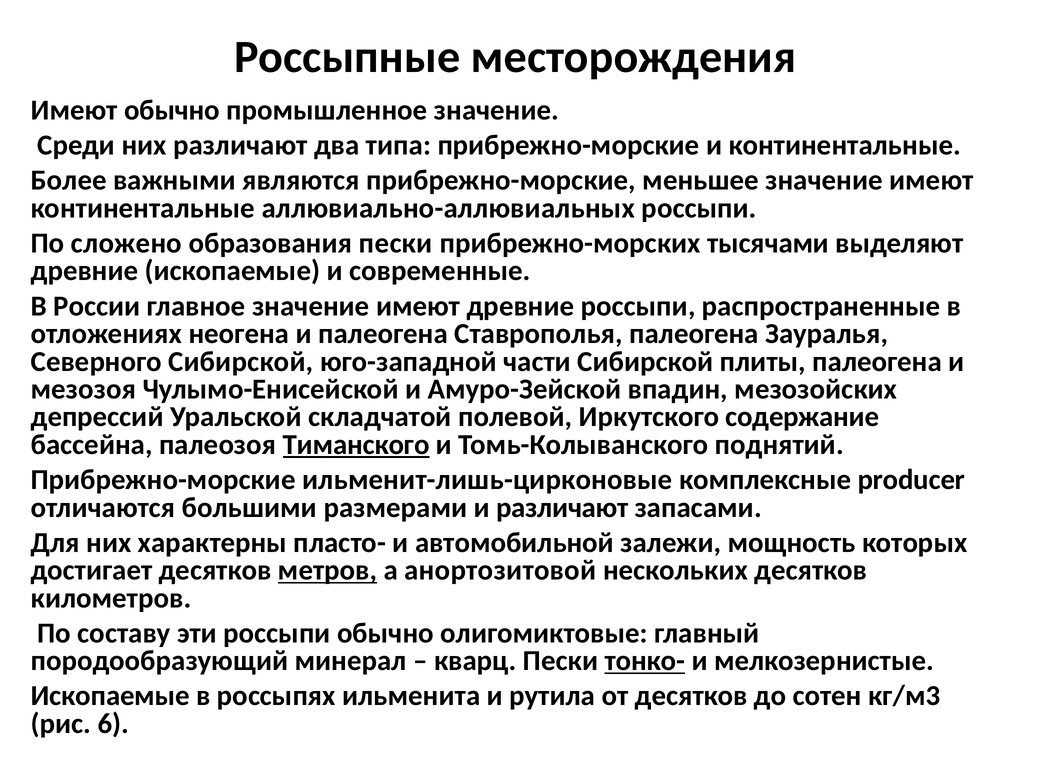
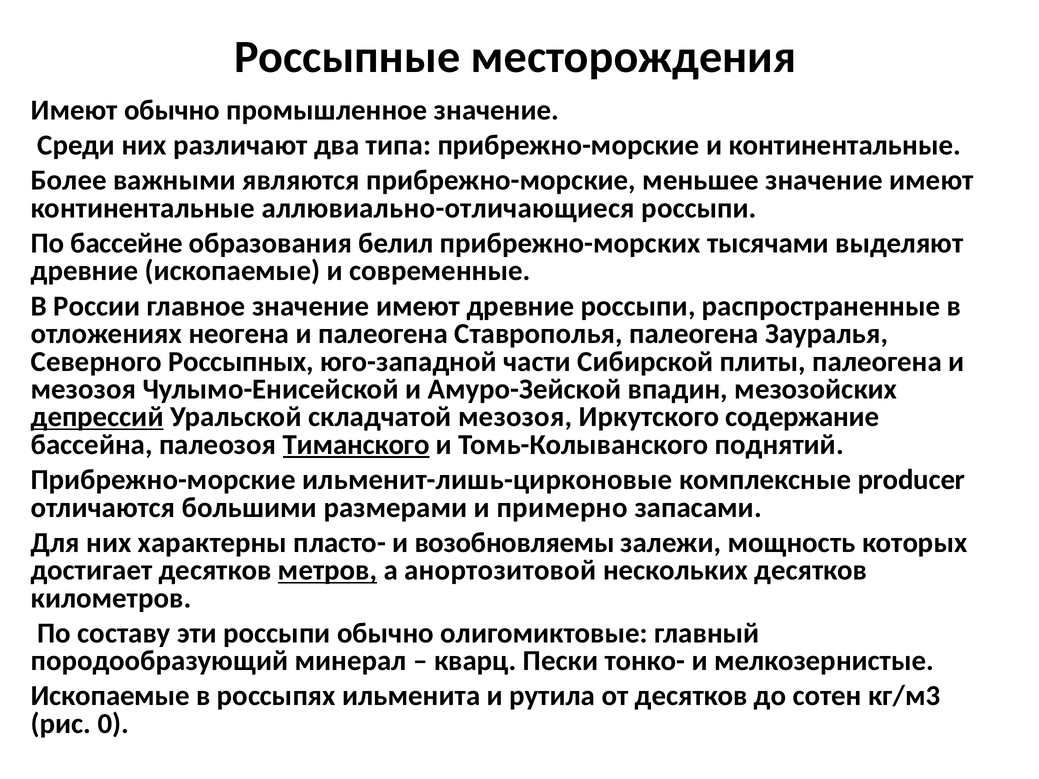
аллювиально-аллювиальных: аллювиально-аллювиальных -> аллювиально-отличающиеся (448, 208)
сложено: сложено -> бассейне (127, 243)
образования пески: пески -> белил (396, 243)
Северного Сибирской: Сибирской -> Россыпных (241, 362)
депрессий underline: none -> present (97, 417)
складчатой полевой: полевой -> мезозоя (515, 417)
и различают: различают -> примерно (562, 508)
автомобильной: автомобильной -> возобновляемы (515, 543)
тонко- underline: present -> none (645, 661)
6: 6 -> 0 (113, 724)
